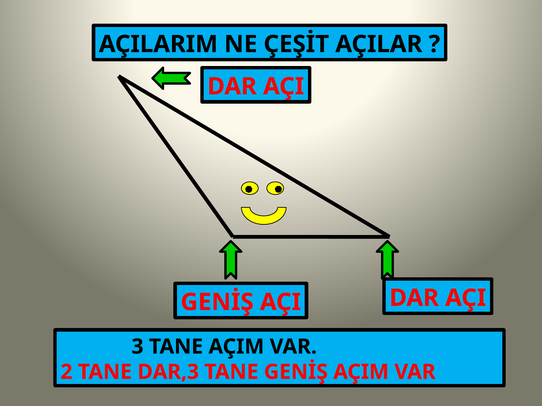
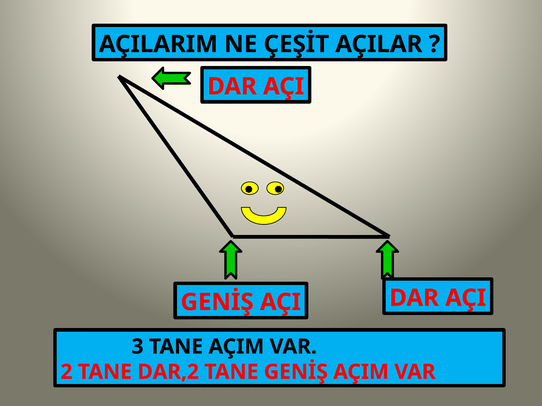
DAR,3: DAR,3 -> DAR,2 (168, 372)
